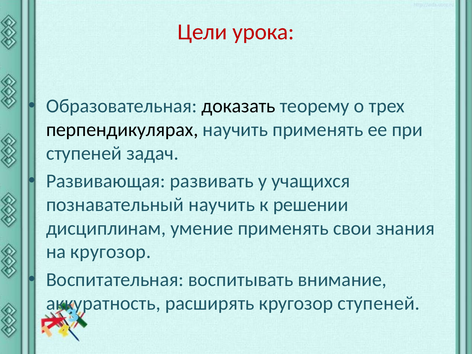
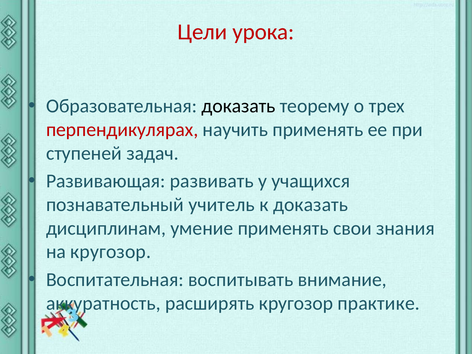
перпендикулярах colour: black -> red (122, 130)
познавательный научить: научить -> учитель (222, 205)
к решении: решении -> доказать (311, 205)
кругозор ступеней: ступеней -> практике (379, 303)
